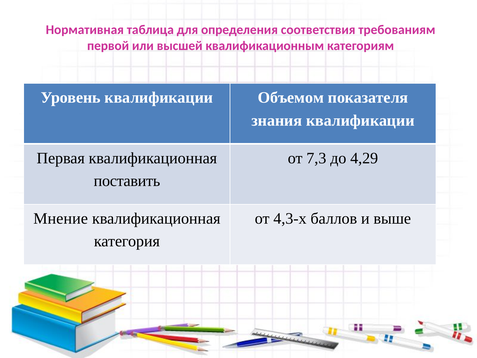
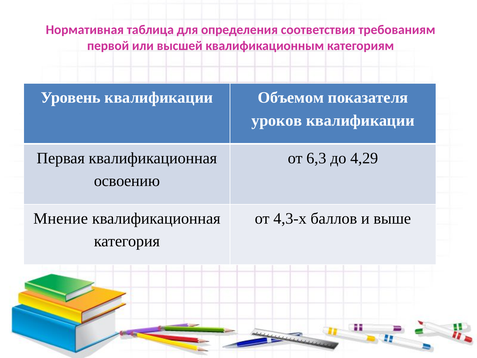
знания: знания -> уроков (277, 120)
7,3: 7,3 -> 6,3 (316, 158)
поставить: поставить -> освоению (127, 181)
